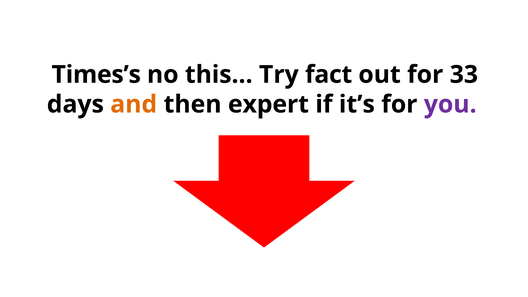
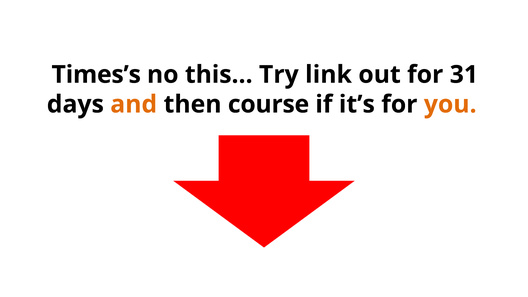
fact: fact -> link (329, 75)
33: 33 -> 31 (464, 75)
expert: expert -> course (269, 104)
you colour: purple -> orange (450, 104)
